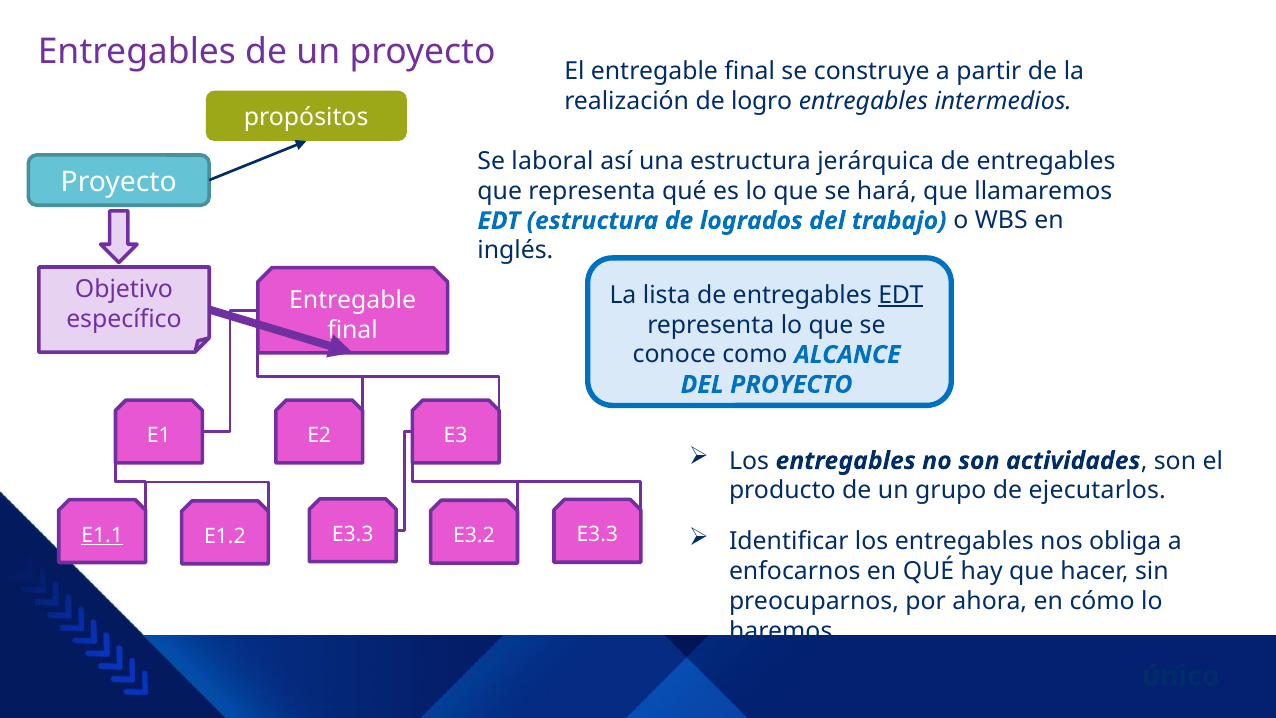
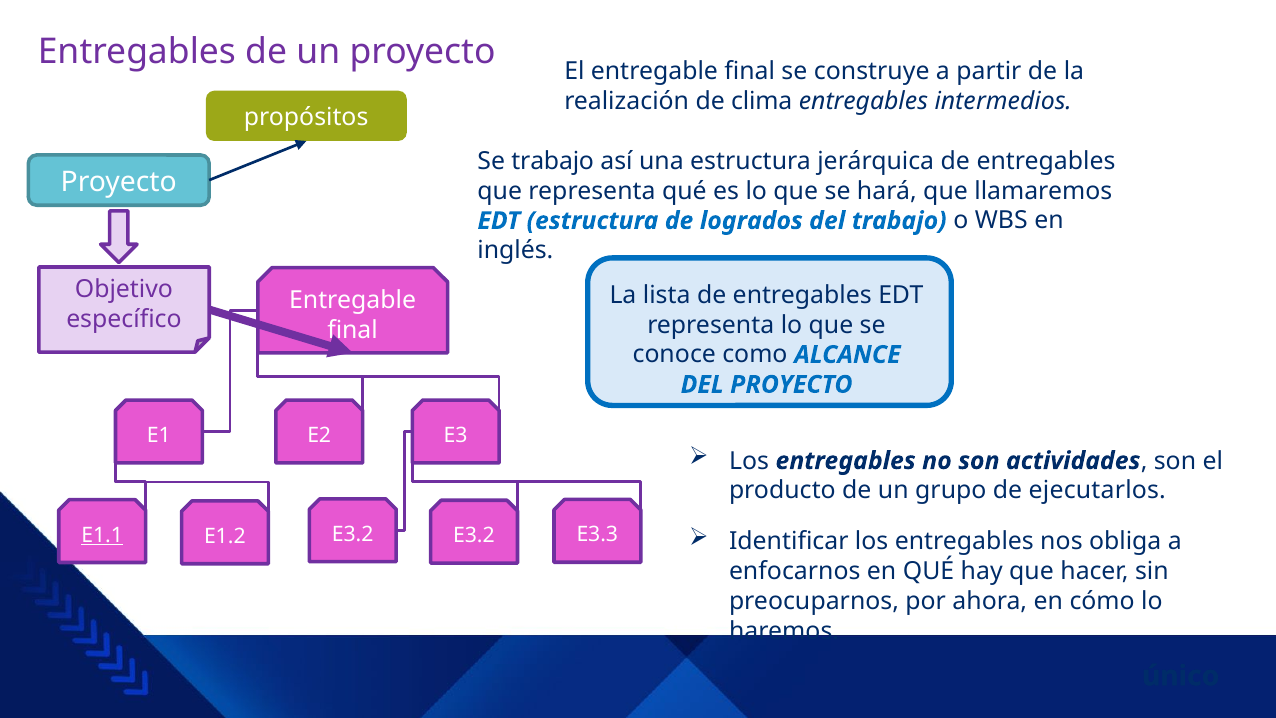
logro: logro -> clima (762, 101)
Se laboral: laboral -> trabajo (553, 161)
EDT underline: present -> none (901, 295)
E1.2 E3.3: E3.3 -> E3.2 (353, 534)
